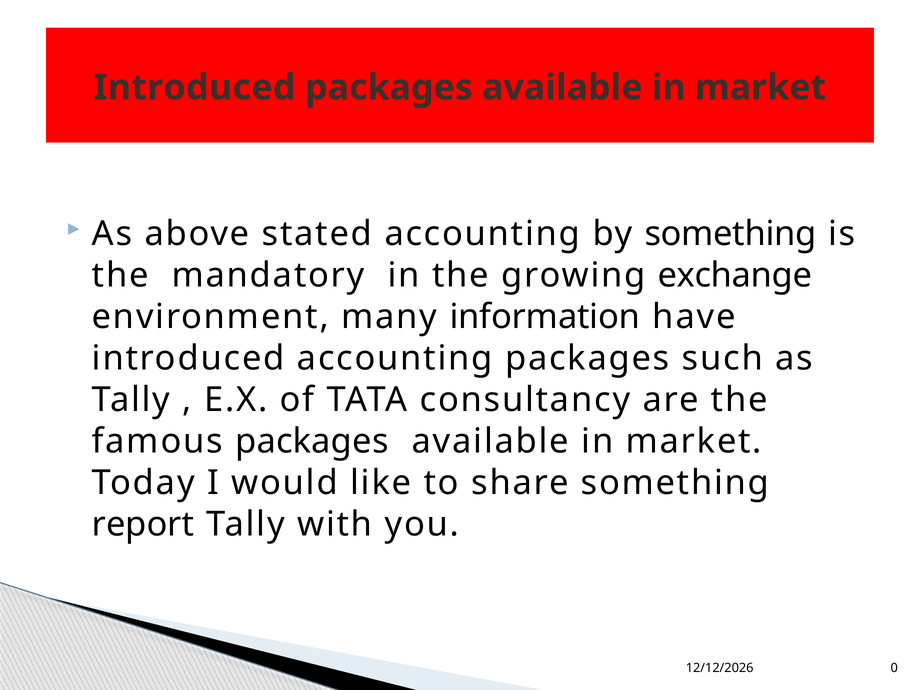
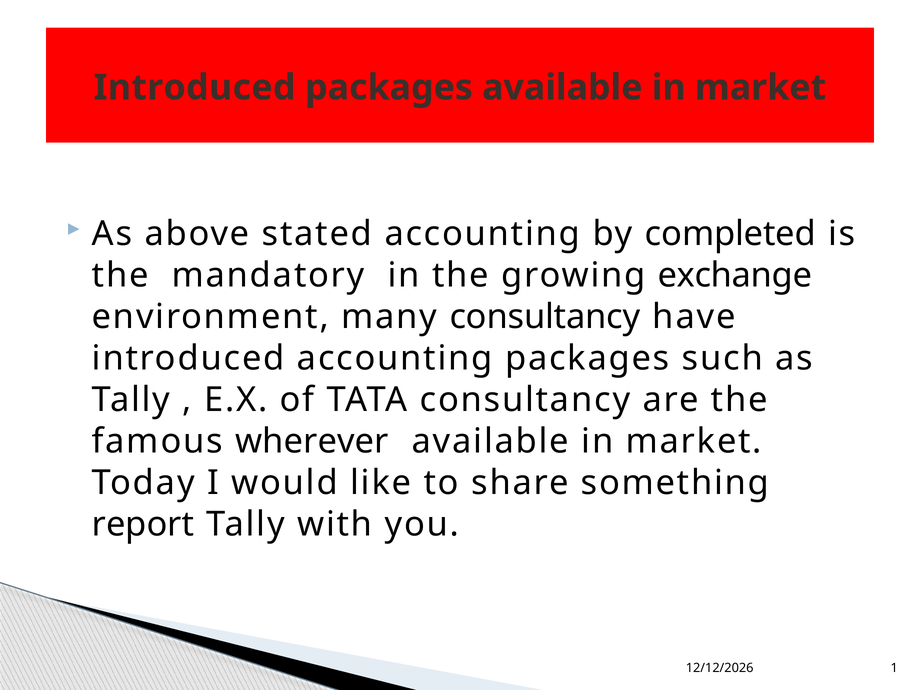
by something: something -> completed (730, 234)
many information: information -> consultancy (545, 317)
famous packages: packages -> wherever (312, 441)
0: 0 -> 1 (894, 668)
